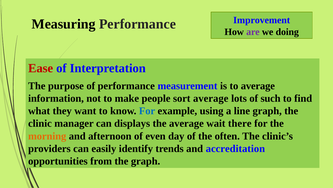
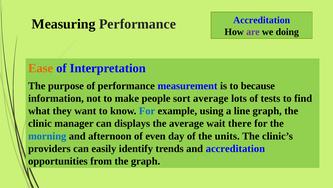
Performance Improvement: Improvement -> Accreditation (262, 20)
Ease colour: red -> orange (41, 68)
to average: average -> because (258, 86)
such: such -> tests (271, 98)
morning colour: orange -> blue (47, 136)
often: often -> units (227, 136)
